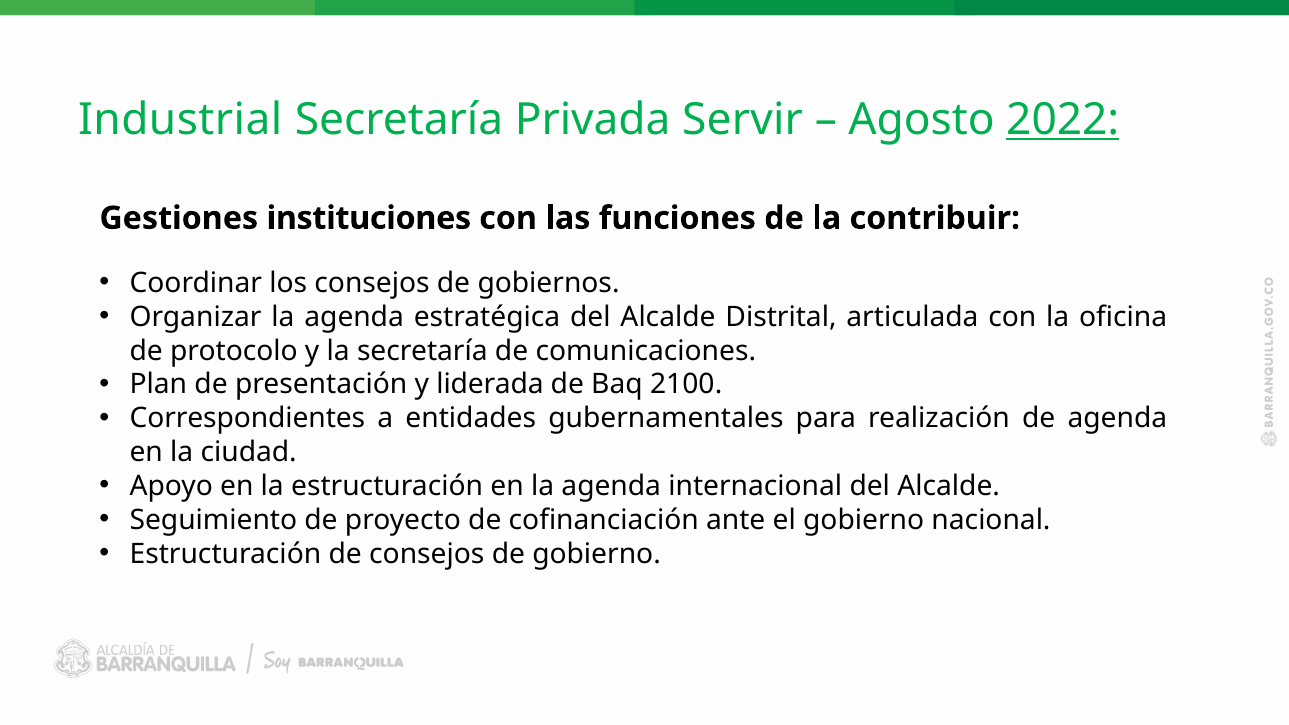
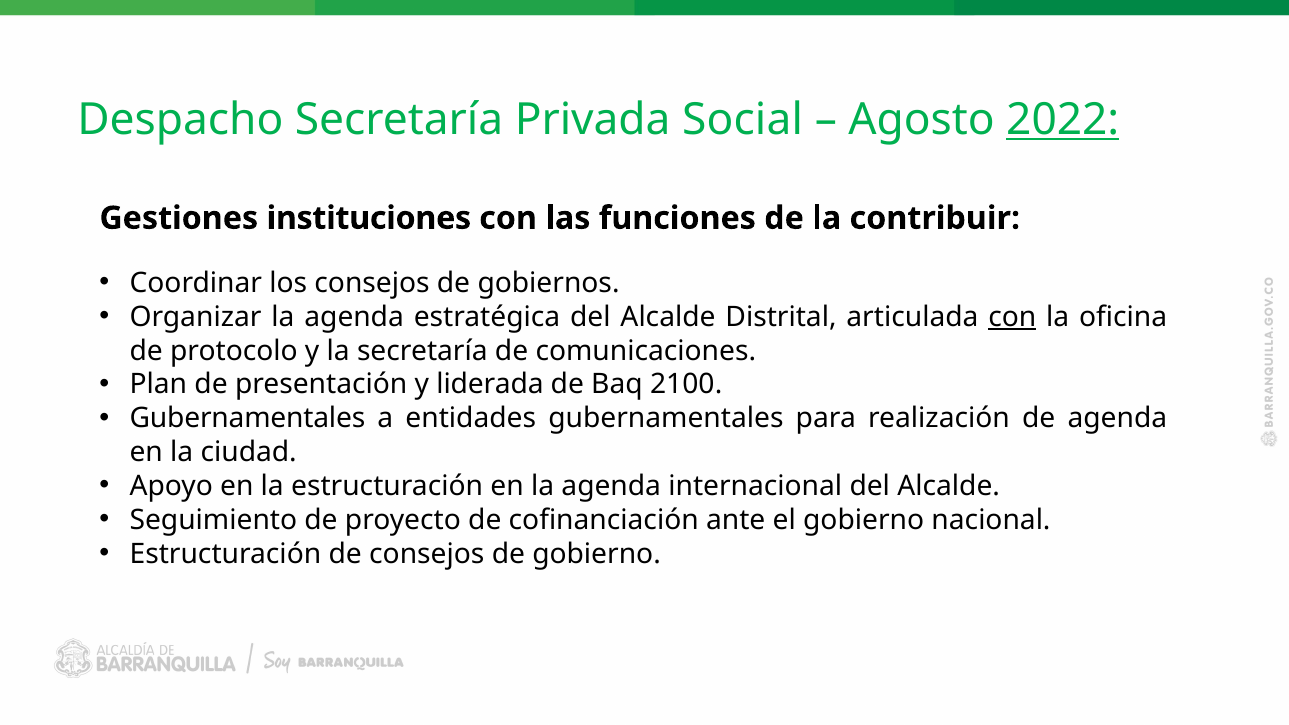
Industrial: Industrial -> Despacho (180, 120)
Servir: Servir -> Social (743, 120)
con underline: none -> present (1012, 317)
Correspondientes: Correspondientes -> Gubernamentales (247, 418)
